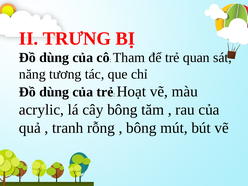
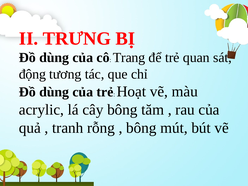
Tham: Tham -> Trang (129, 58)
năng: năng -> động (32, 74)
